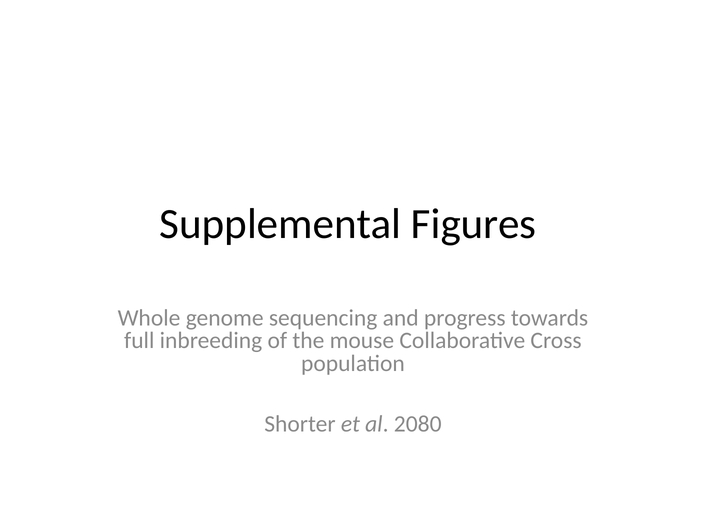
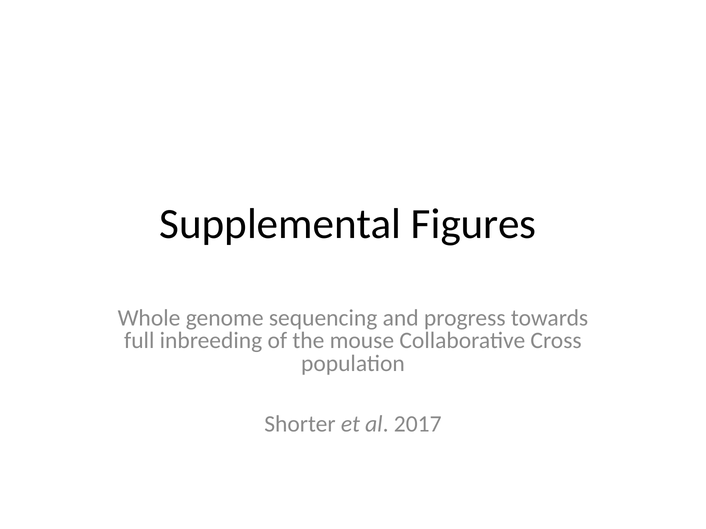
2080: 2080 -> 2017 (418, 424)
